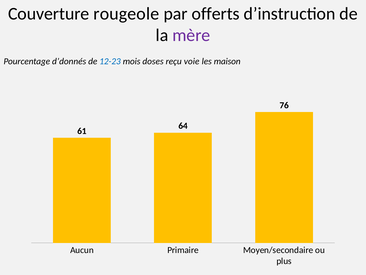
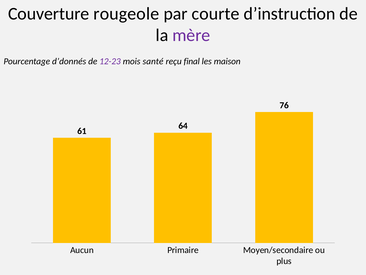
offerts: offerts -> courte (216, 14)
12-23 colour: blue -> purple (110, 61)
doses: doses -> santé (153, 61)
voie: voie -> final (192, 61)
